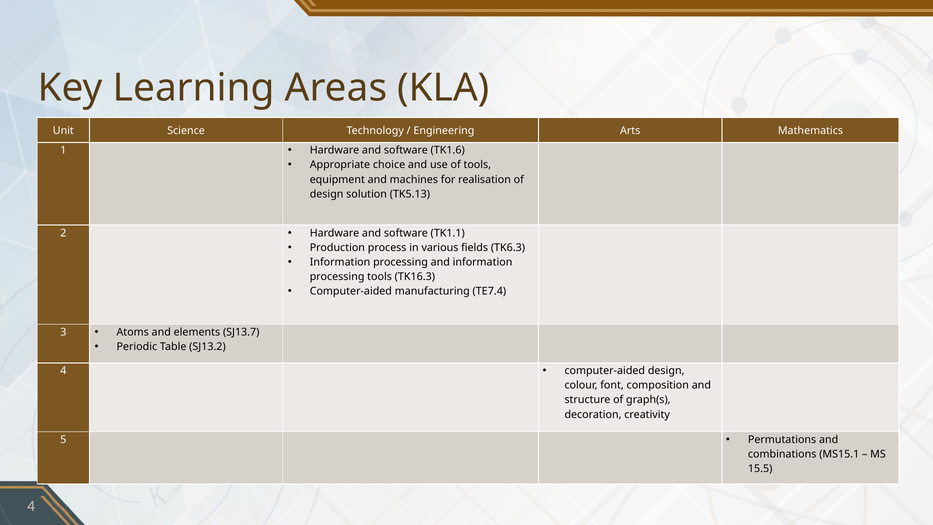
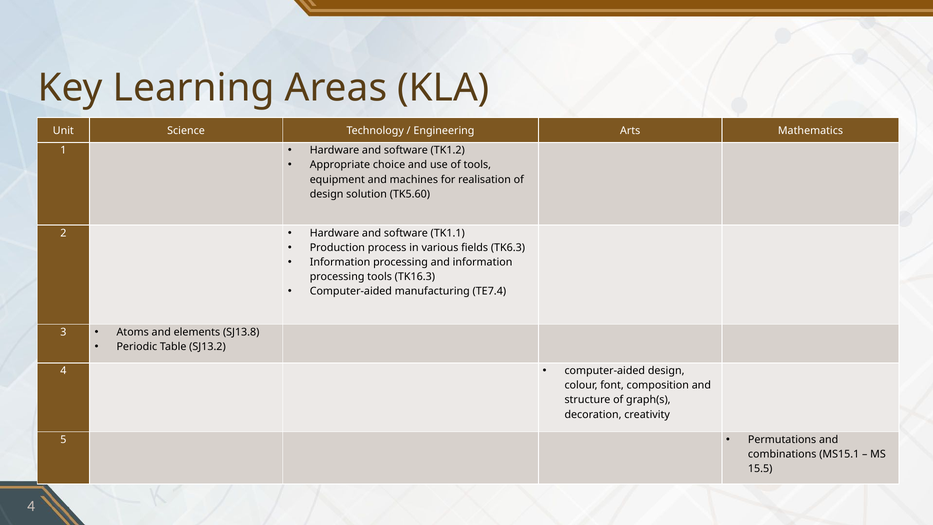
TK1.6: TK1.6 -> TK1.2 (448, 150)
TK5.13: TK5.13 -> TK5.60 (410, 194)
SJ13.7: SJ13.7 -> SJ13.8 (241, 332)
